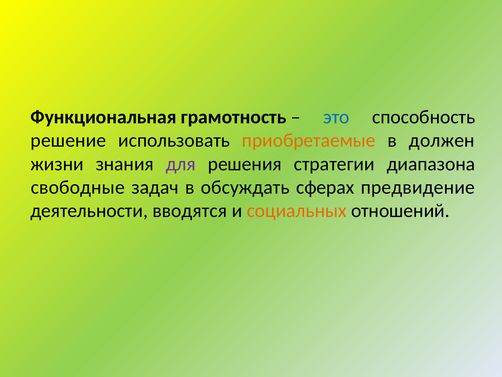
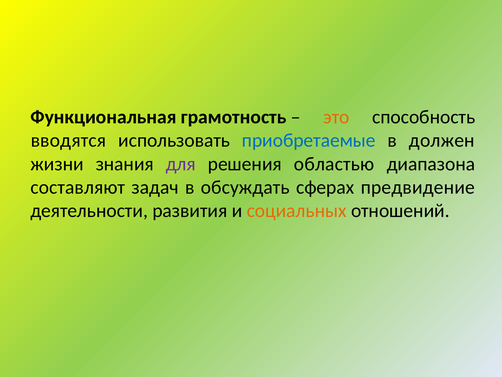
это colour: blue -> orange (336, 117)
решение: решение -> вводятся (68, 140)
приобретаемые colour: orange -> blue (309, 140)
стратегии: стратегии -> областью (334, 164)
свободные: свободные -> составляют (78, 187)
вводятся: вводятся -> развития (190, 211)
